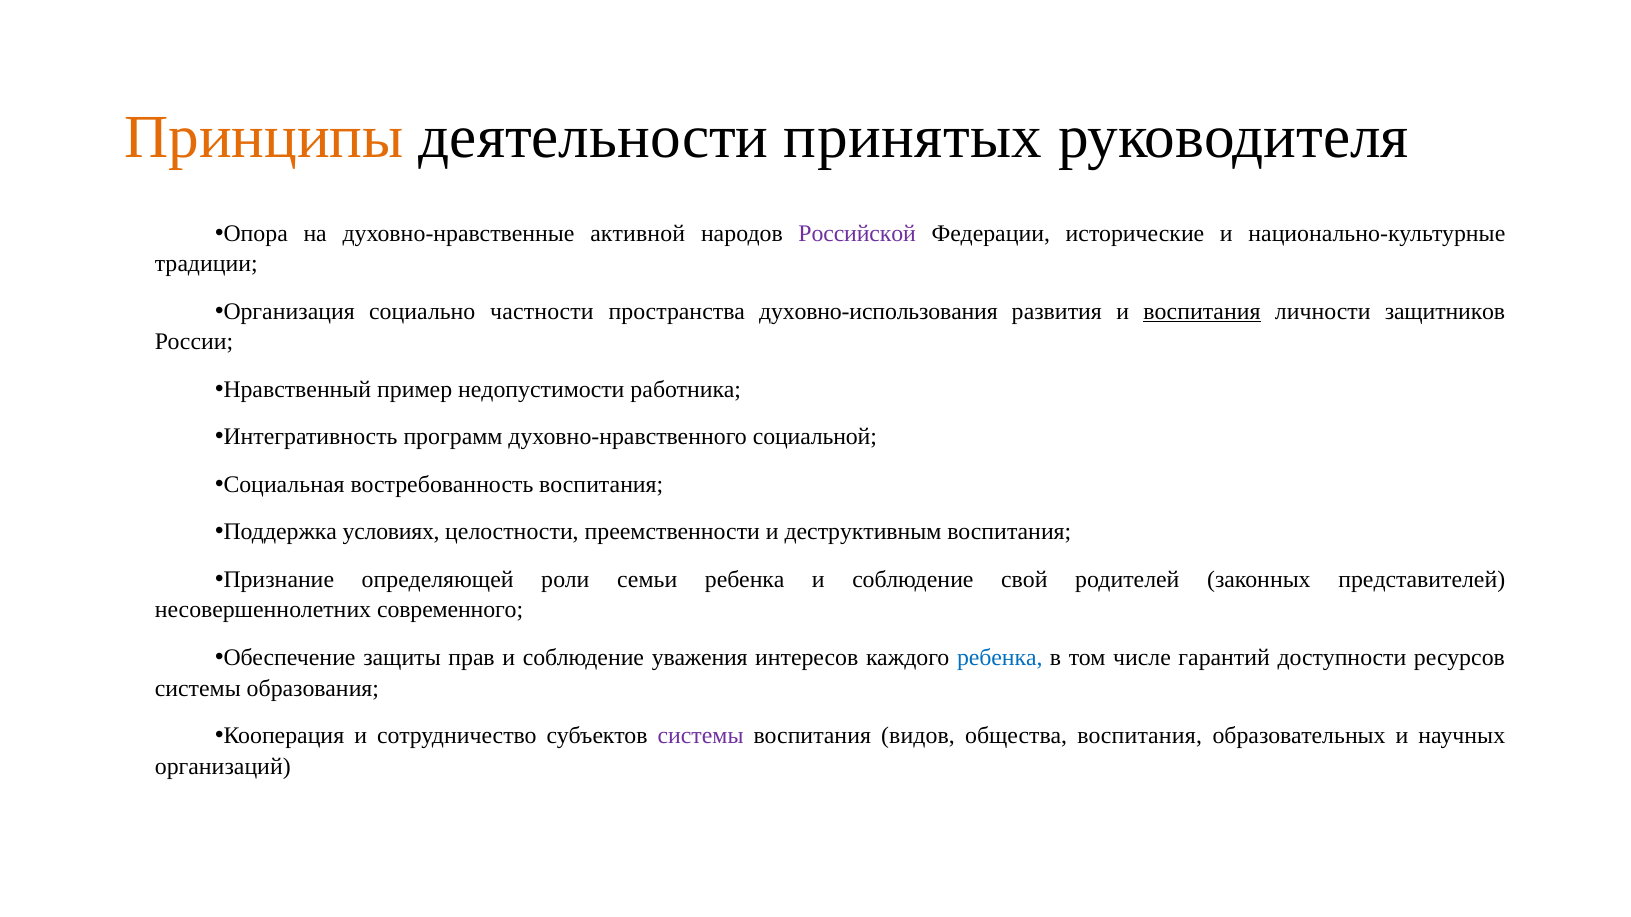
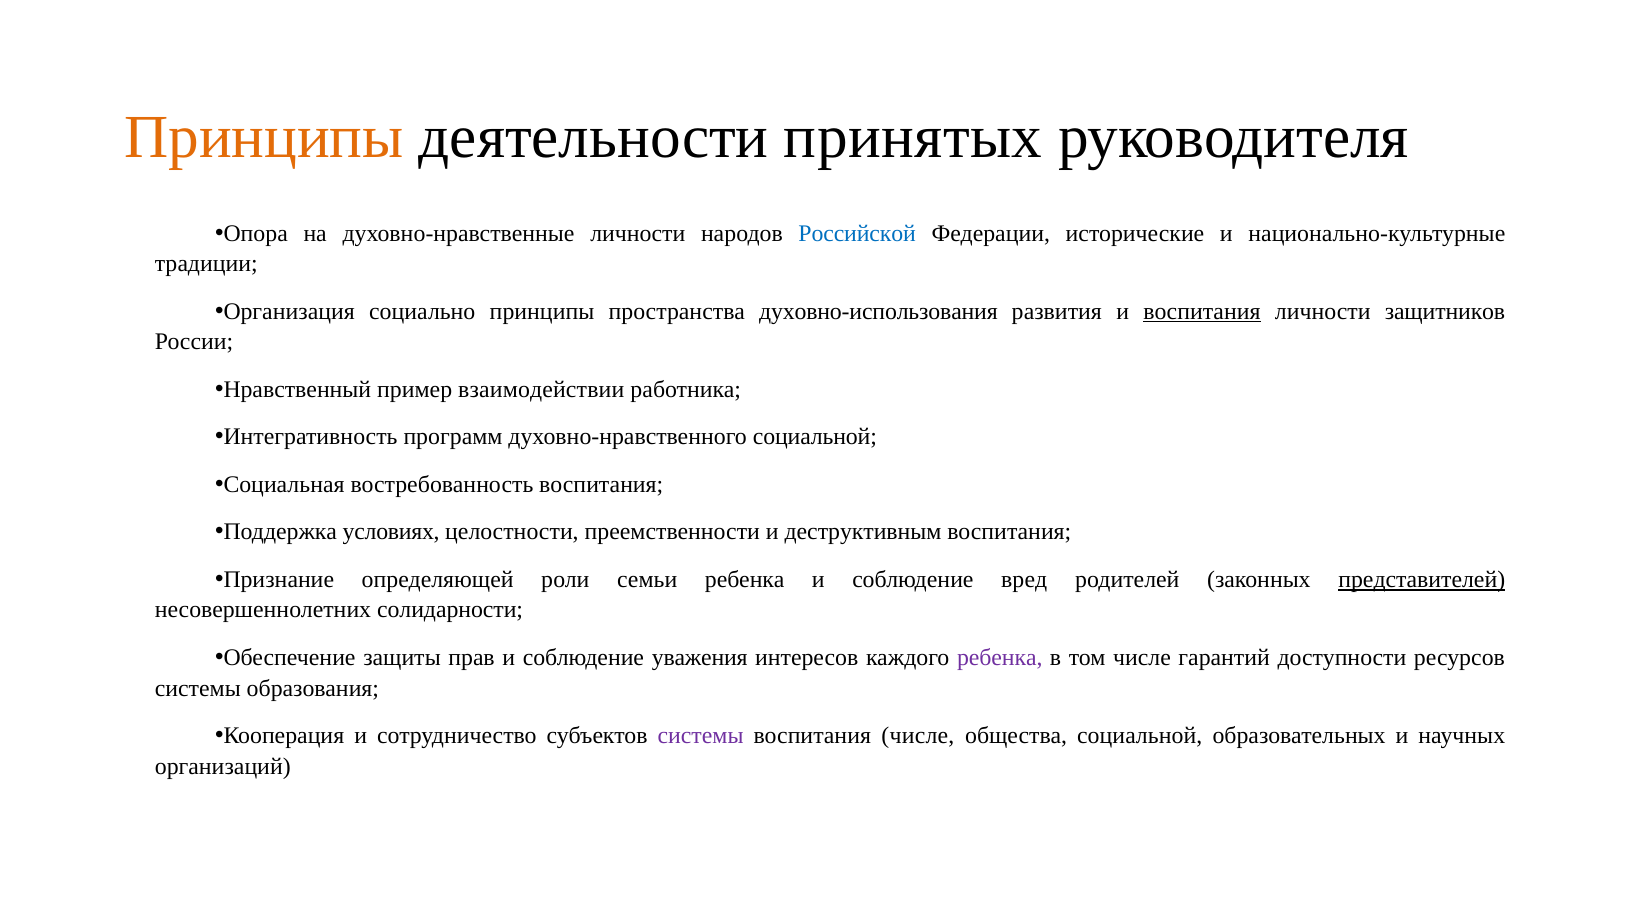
духовно-нравственные активной: активной -> личности (638, 234)
Российской colour: purple -> blue (857, 234)
социально частности: частности -> принципы (542, 312)
недопустимости: недопустимости -> взаимодействии (541, 390)
свой: свой -> вред (1024, 580)
представителей underline: none -> present (1422, 580)
современного: современного -> солидарности (450, 610)
ребенка colour: blue -> purple (1000, 658)
воспитания видов: видов -> числе (918, 736)
общества воспитания: воспитания -> социальной (1140, 736)
